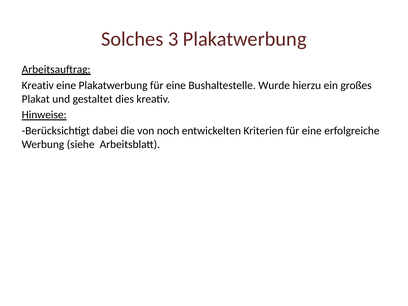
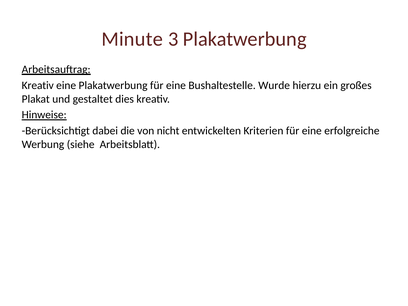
Solches: Solches -> Minute (132, 39)
noch: noch -> nicht (168, 131)
